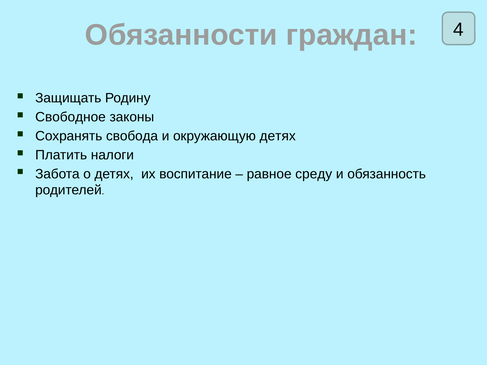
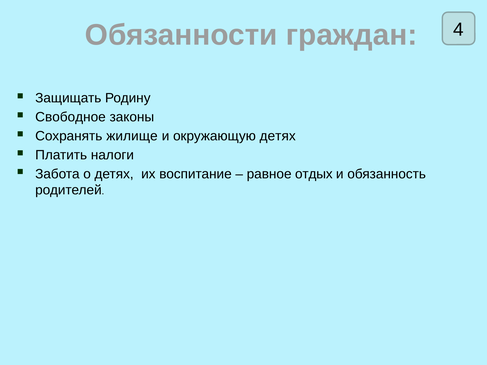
свобода: свобода -> жилище (132, 136)
среду: среду -> отдых (314, 174)
